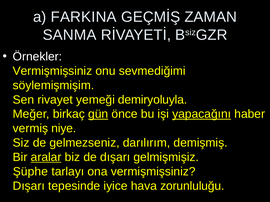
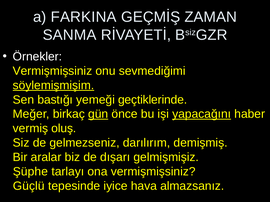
söylemişmişim underline: none -> present (53, 86)
rivayet: rivayet -> bastığı (55, 100)
demiryoluyla: demiryoluyla -> geçtiklerinde (153, 100)
niye: niye -> oluş (64, 129)
aralar underline: present -> none (46, 158)
Dışarı: Dışarı -> Güçlü (29, 186)
zorunluluğu: zorunluluğu -> almazsanız (192, 186)
